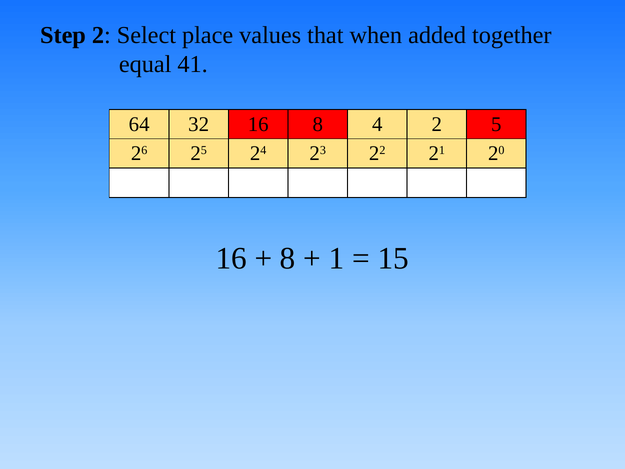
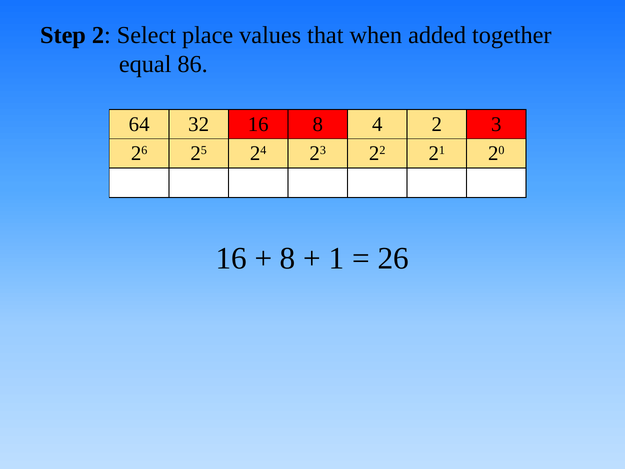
41: 41 -> 86 (193, 64)
5: 5 -> 3 (496, 124)
15: 15 -> 26 (393, 258)
